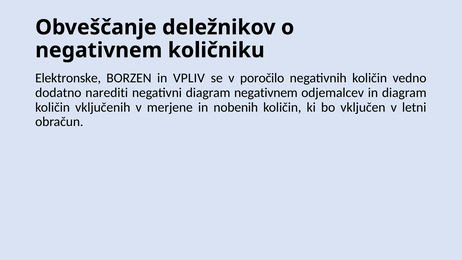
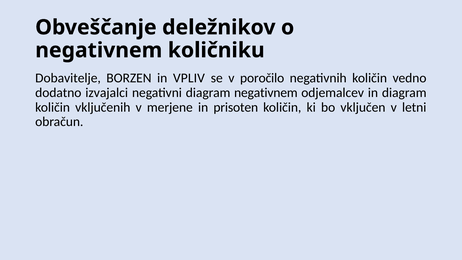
Elektronske: Elektronske -> Dobavitelje (68, 78)
narediti: narediti -> izvajalci (107, 93)
nobenih: nobenih -> prisoten (236, 107)
